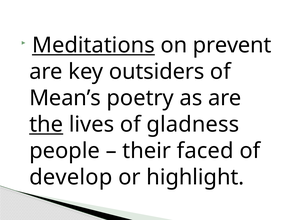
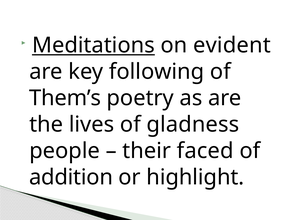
prevent: prevent -> evident (232, 45)
outsiders: outsiders -> following (157, 72)
Mean’s: Mean’s -> Them’s (65, 98)
the underline: present -> none (46, 124)
develop: develop -> addition (71, 177)
